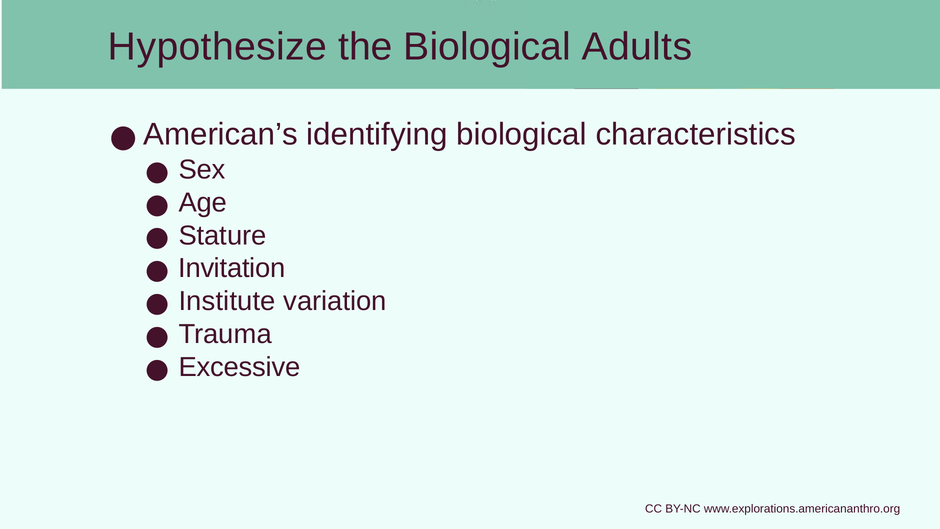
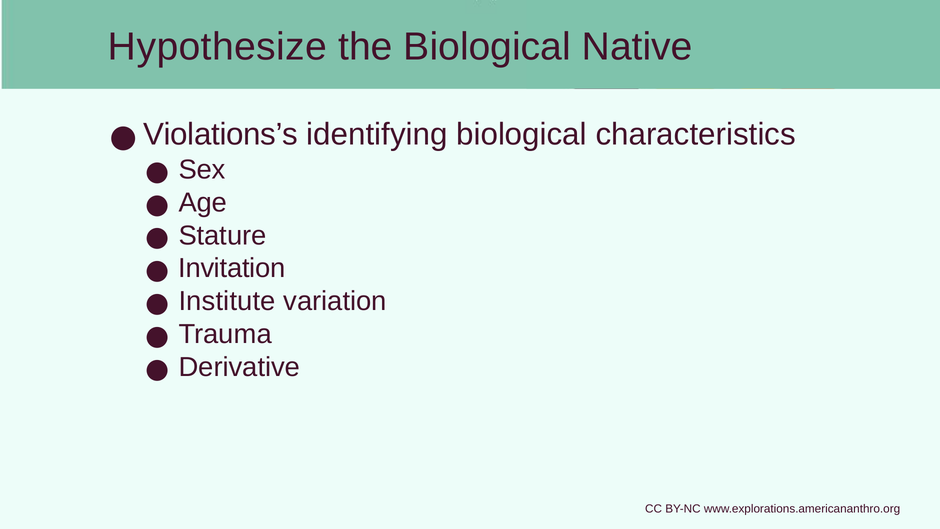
Adults: Adults -> Native (637, 47)
American’s: American’s -> Violations’s (221, 135)
Excessive: Excessive -> Derivative (239, 367)
